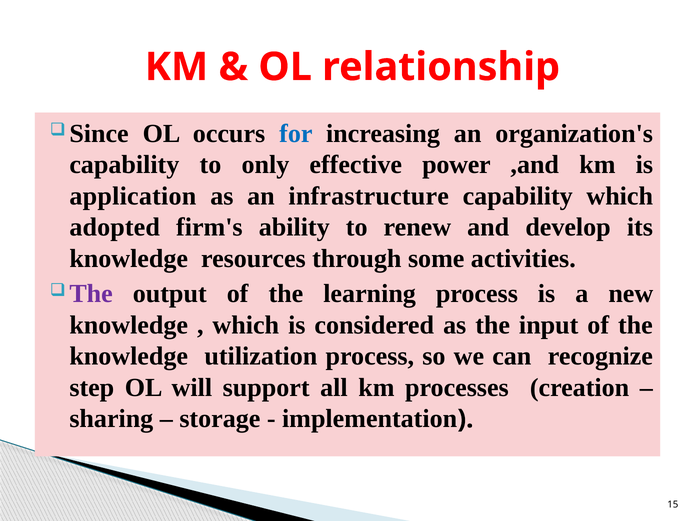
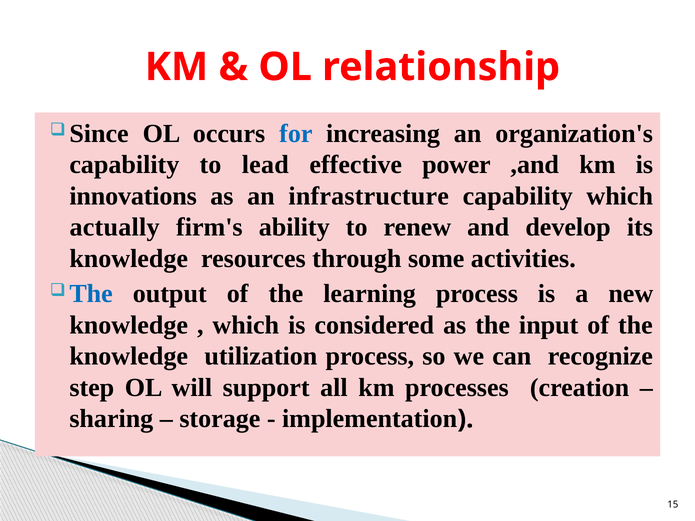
only: only -> lead (265, 165)
application: application -> innovations (133, 196)
adopted: adopted -> actually (115, 227)
The colour: purple -> blue (91, 294)
